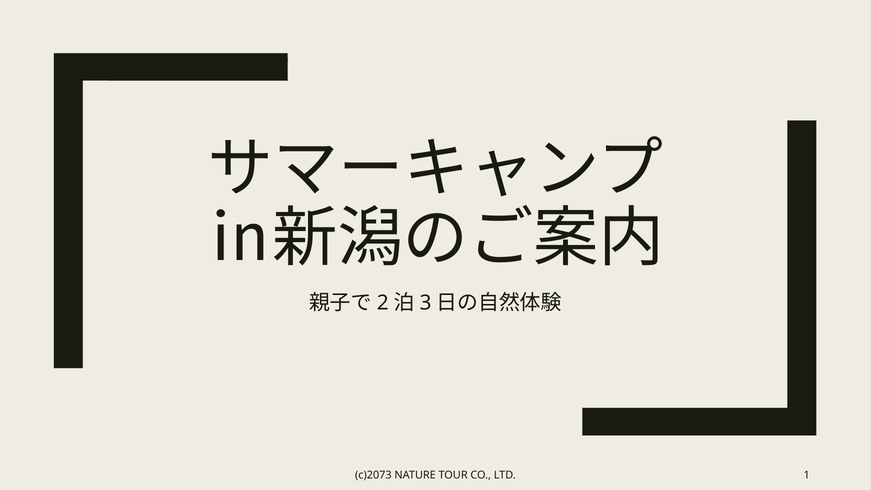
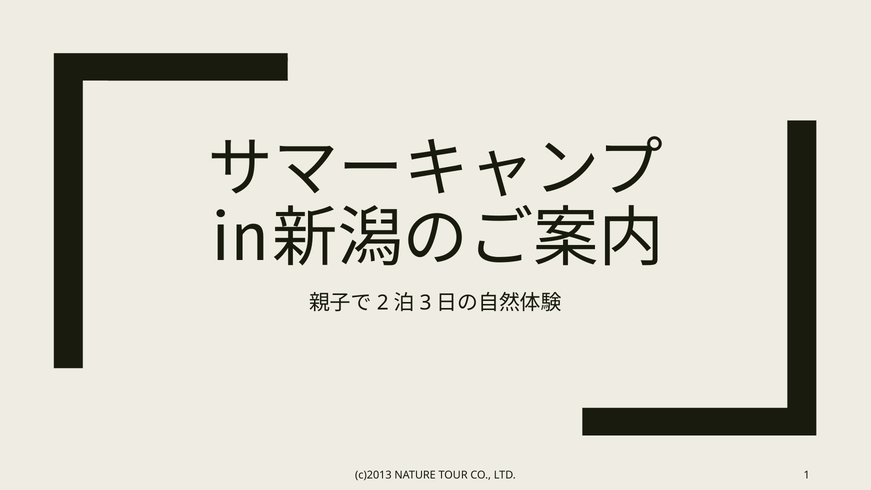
c)2073: c)2073 -> c)2013 (373, 475)
